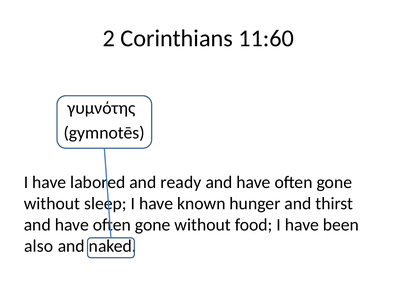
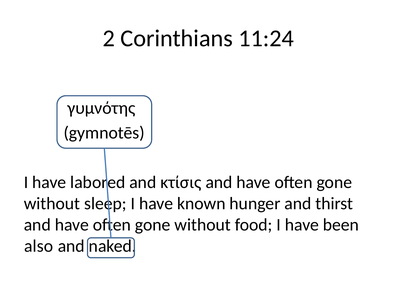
11:60: 11:60 -> 11:24 (266, 38)
ready: ready -> κτίσις (181, 182)
